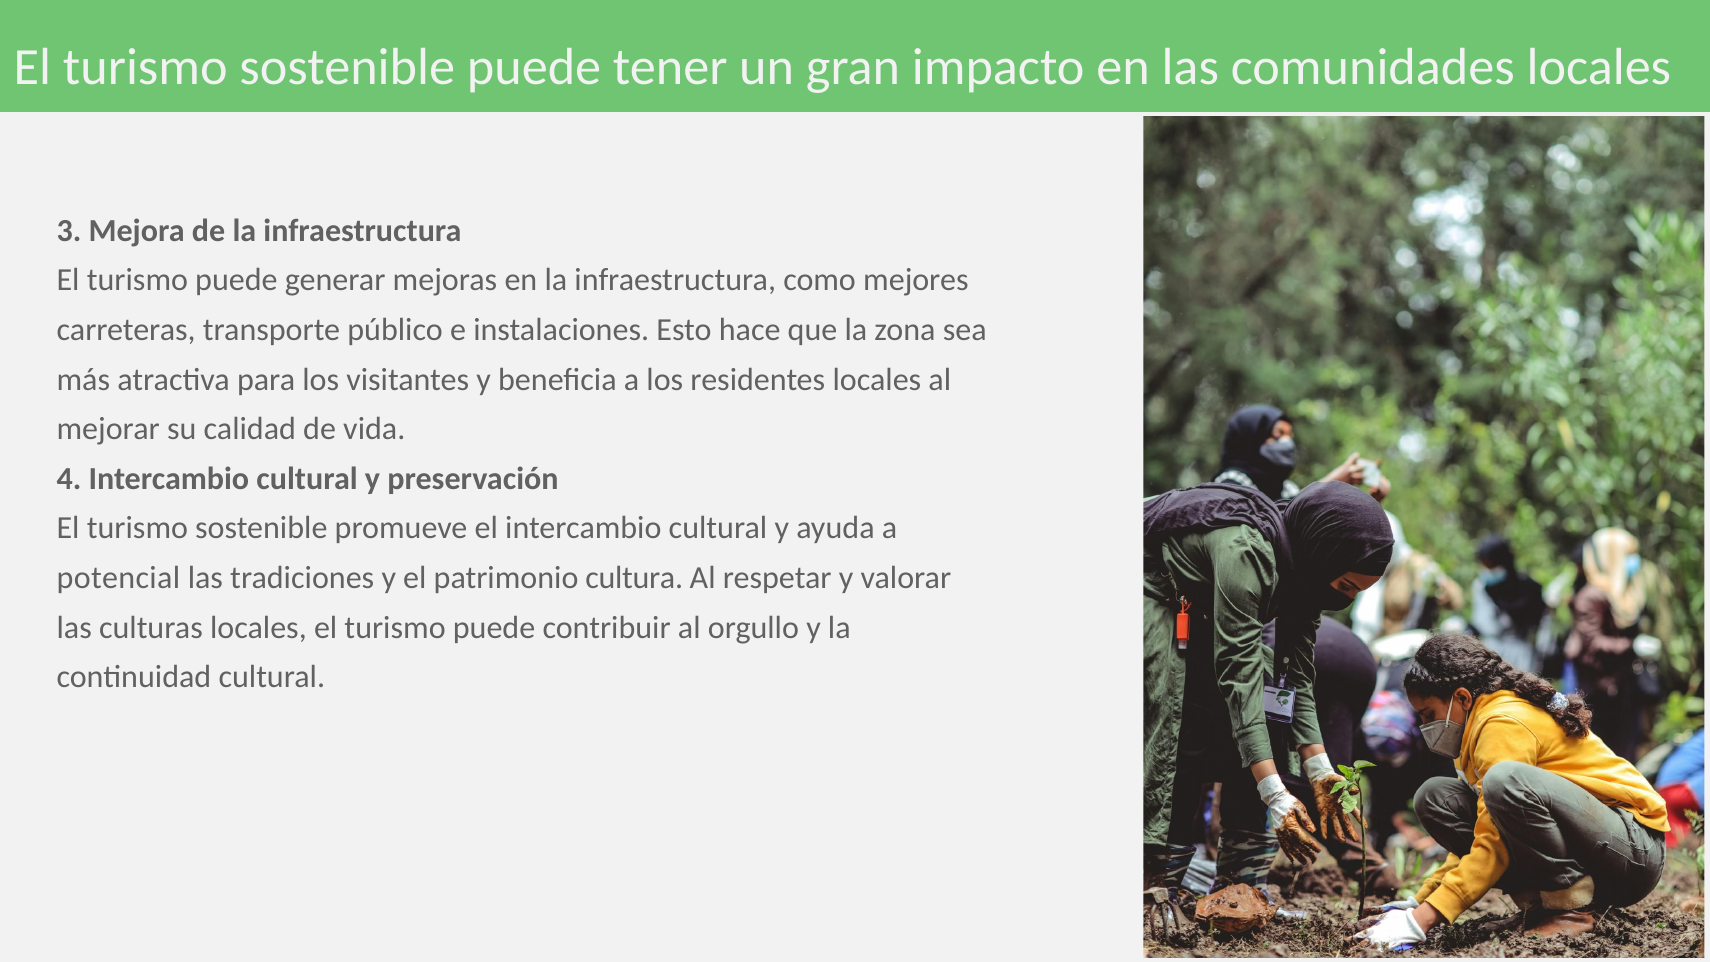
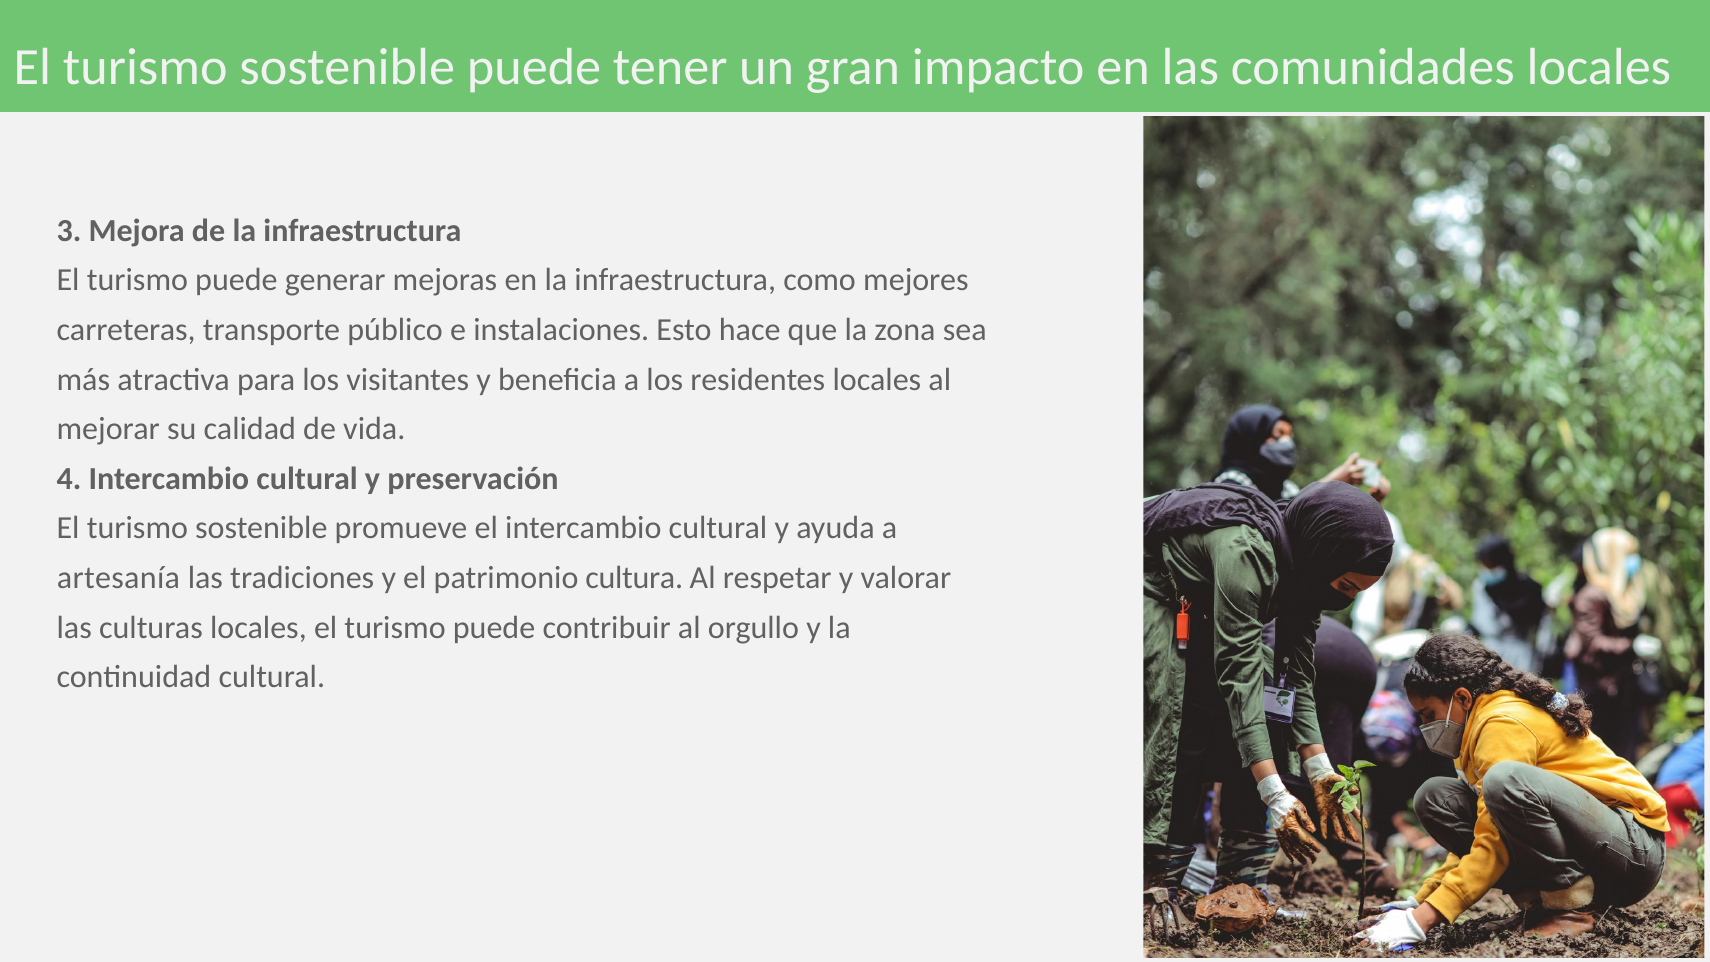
potencial: potencial -> artesanía (118, 578)
